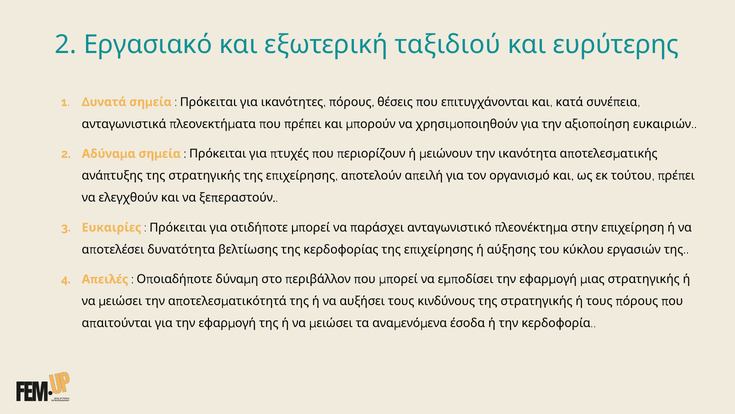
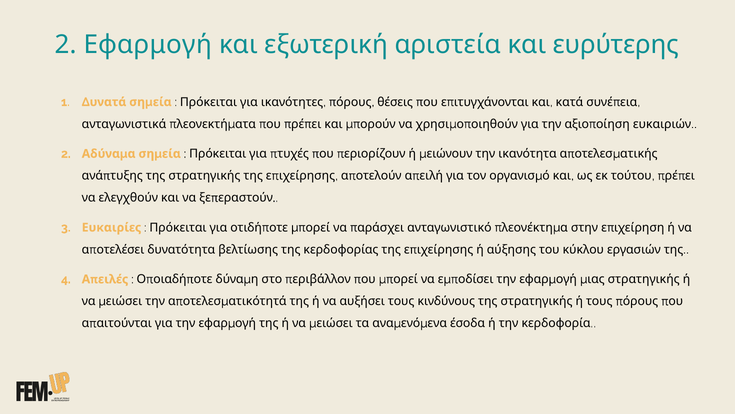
Εργασιακό: Εργασιακό -> Εφαρμογή (148, 44)
ταξιδιού: ταξιδιού -> αριστεία (448, 44)
